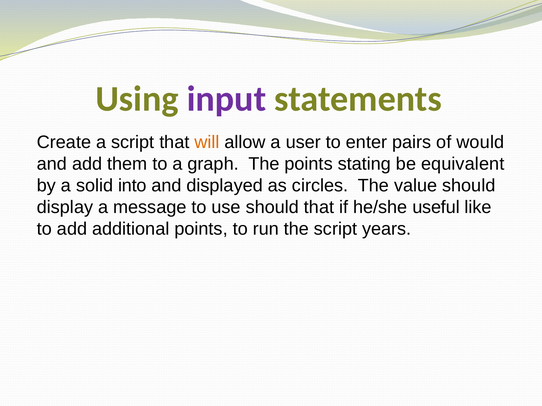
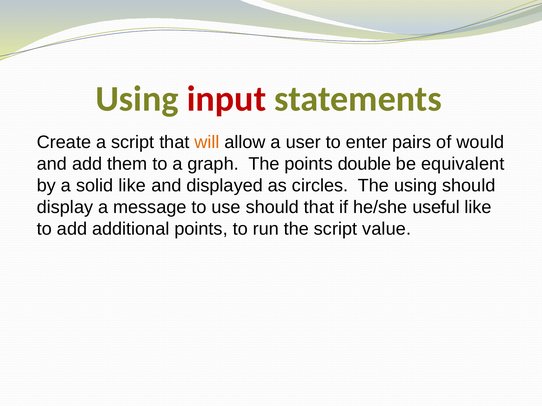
input colour: purple -> red (226, 99)
stating: stating -> double (364, 164)
solid into: into -> like (132, 186)
The value: value -> using (416, 186)
years: years -> value (387, 229)
